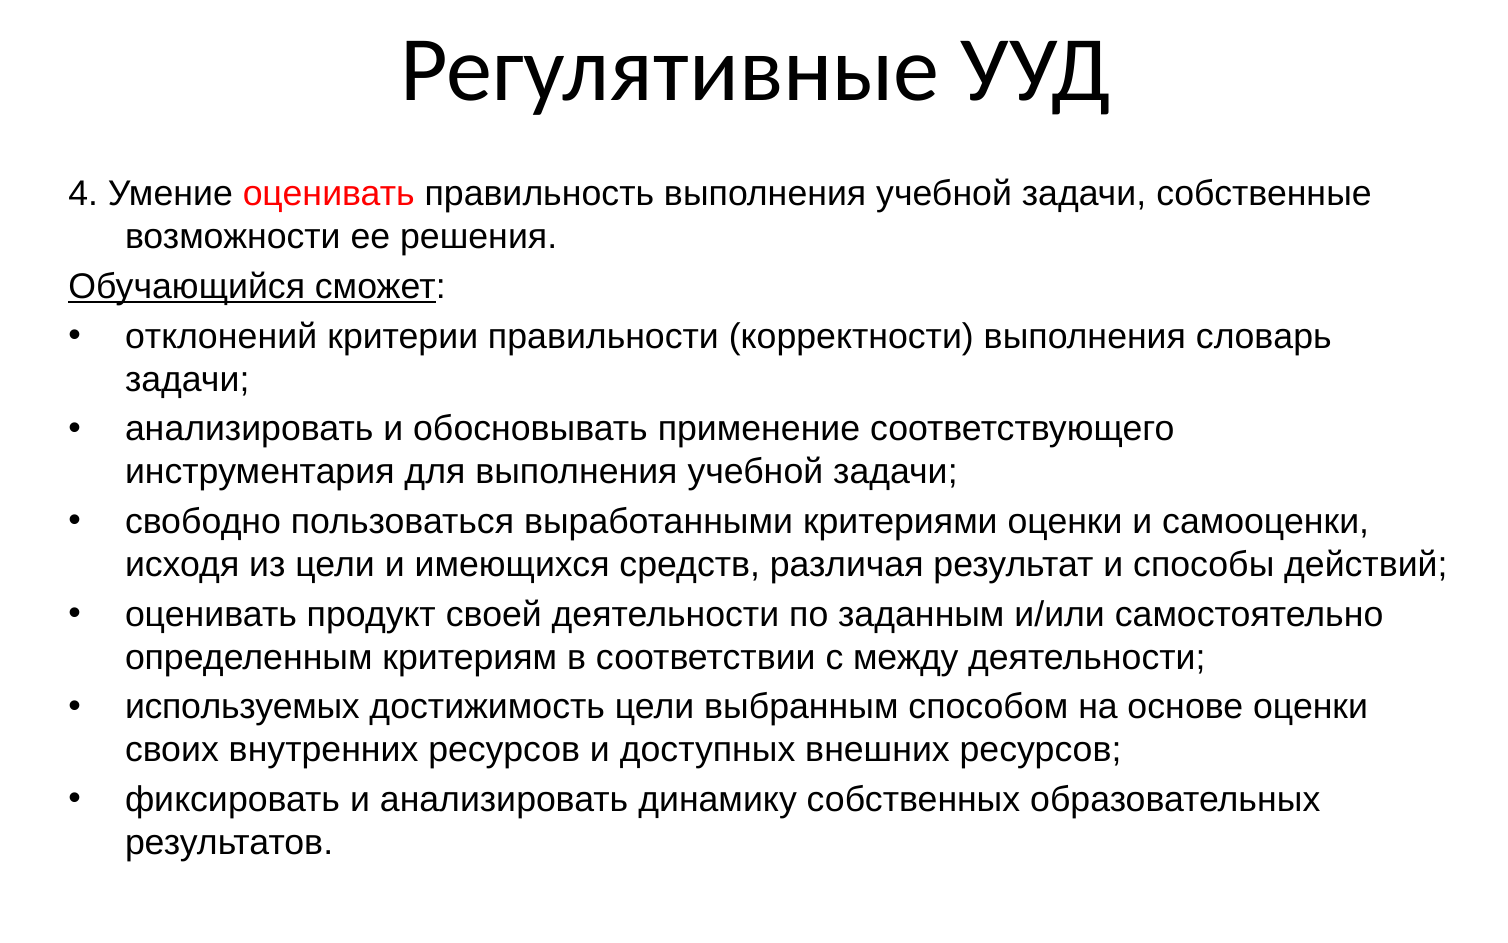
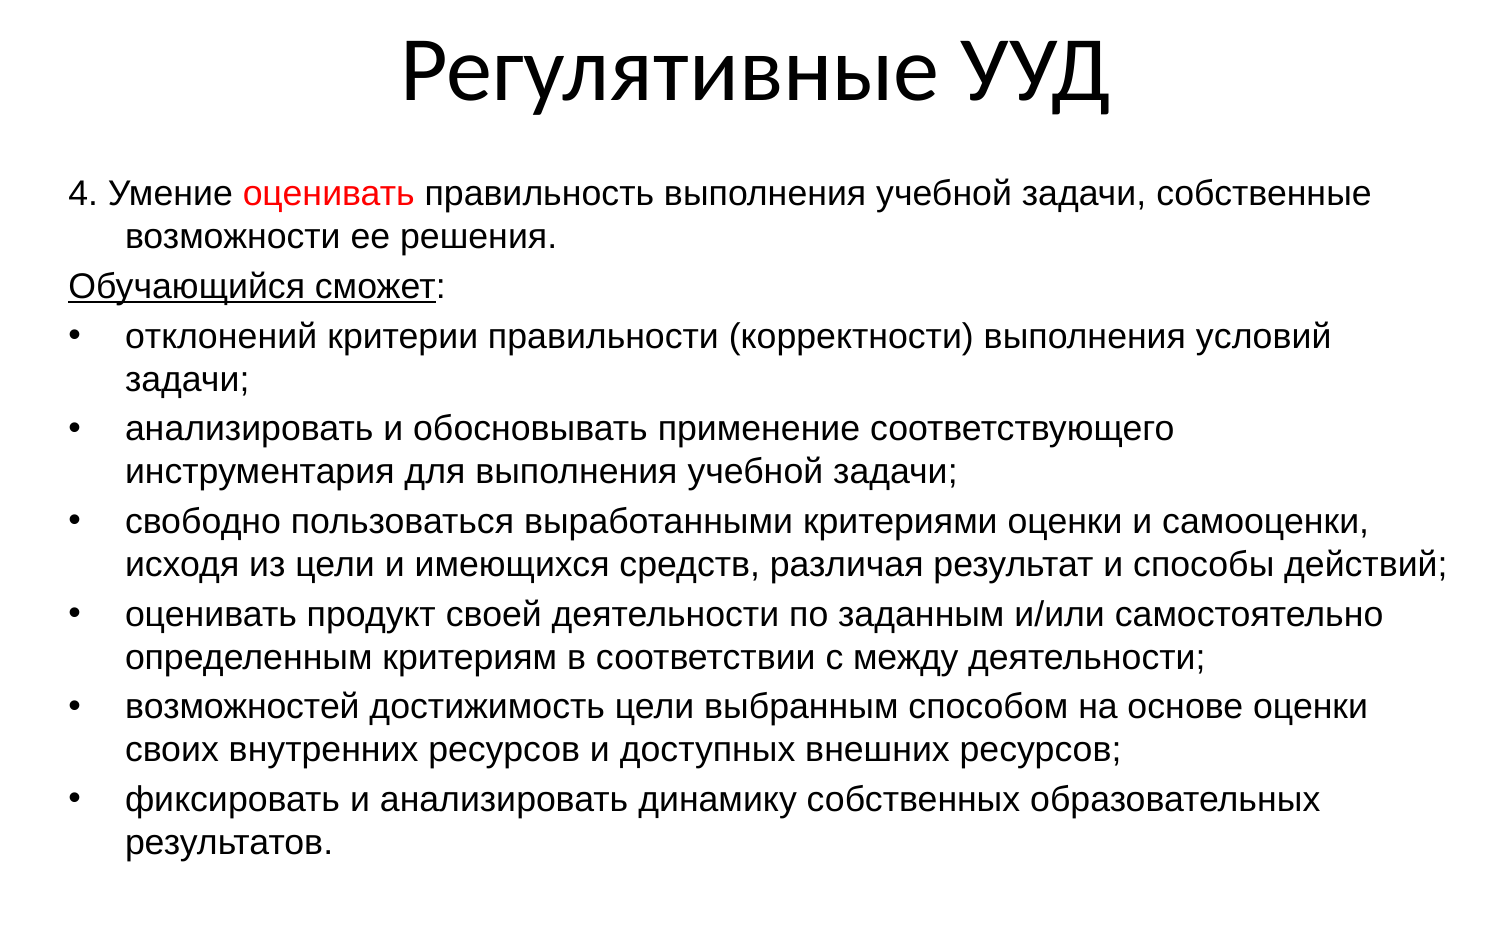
словарь: словарь -> условий (1264, 336)
используемых: используемых -> возможностей (242, 707)
